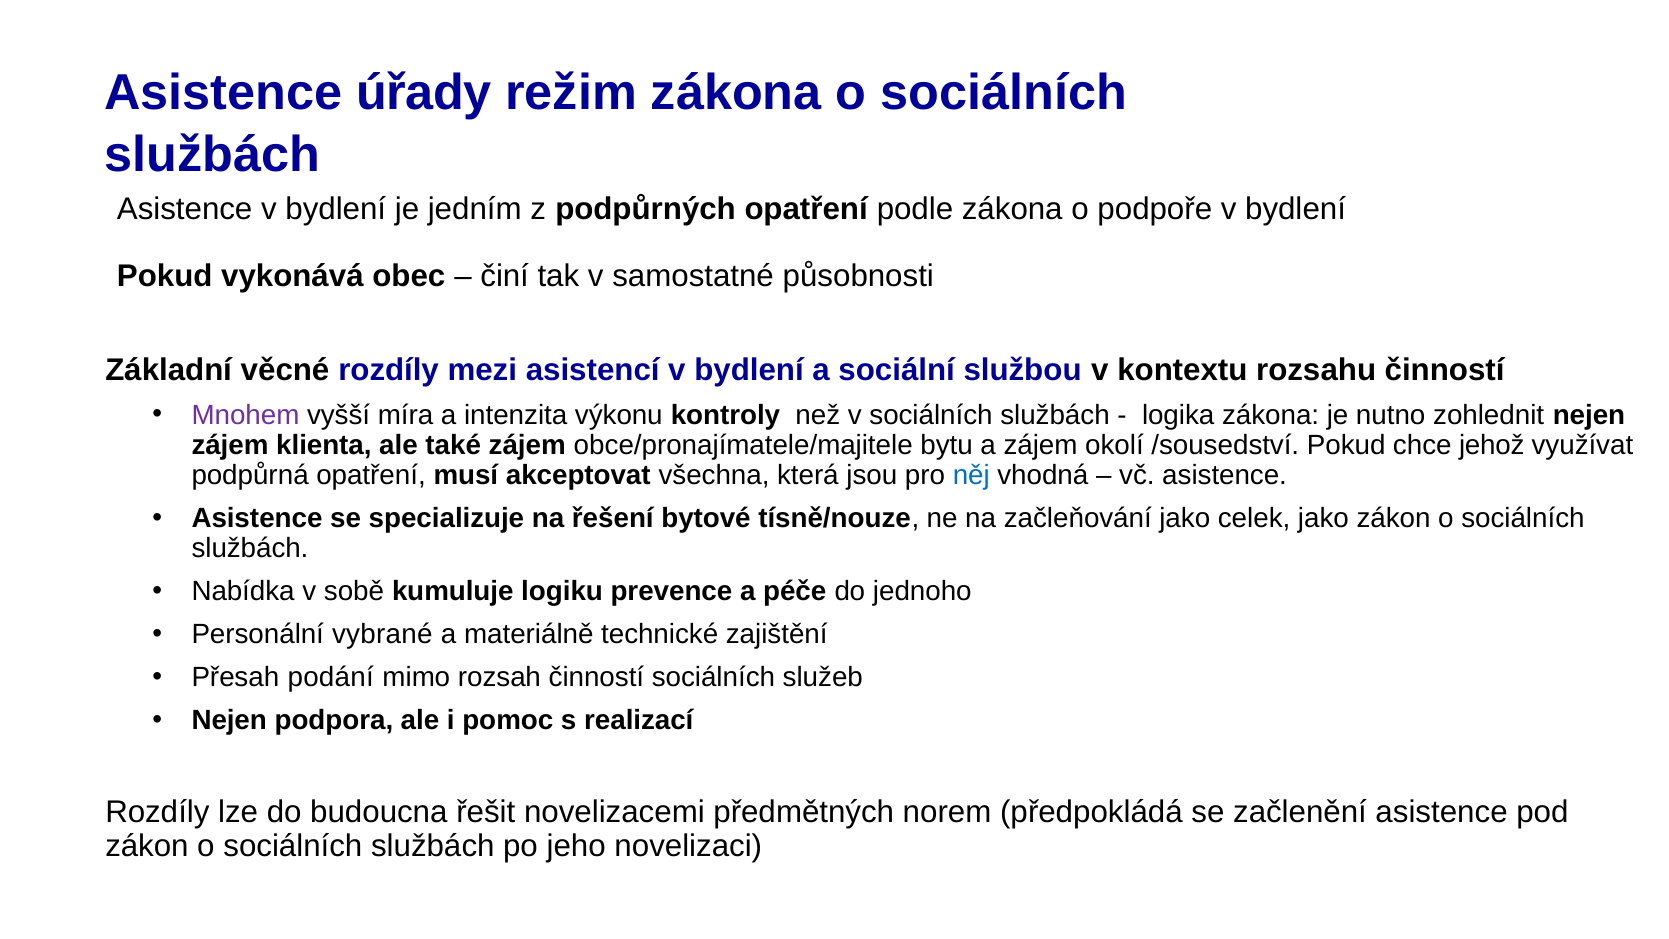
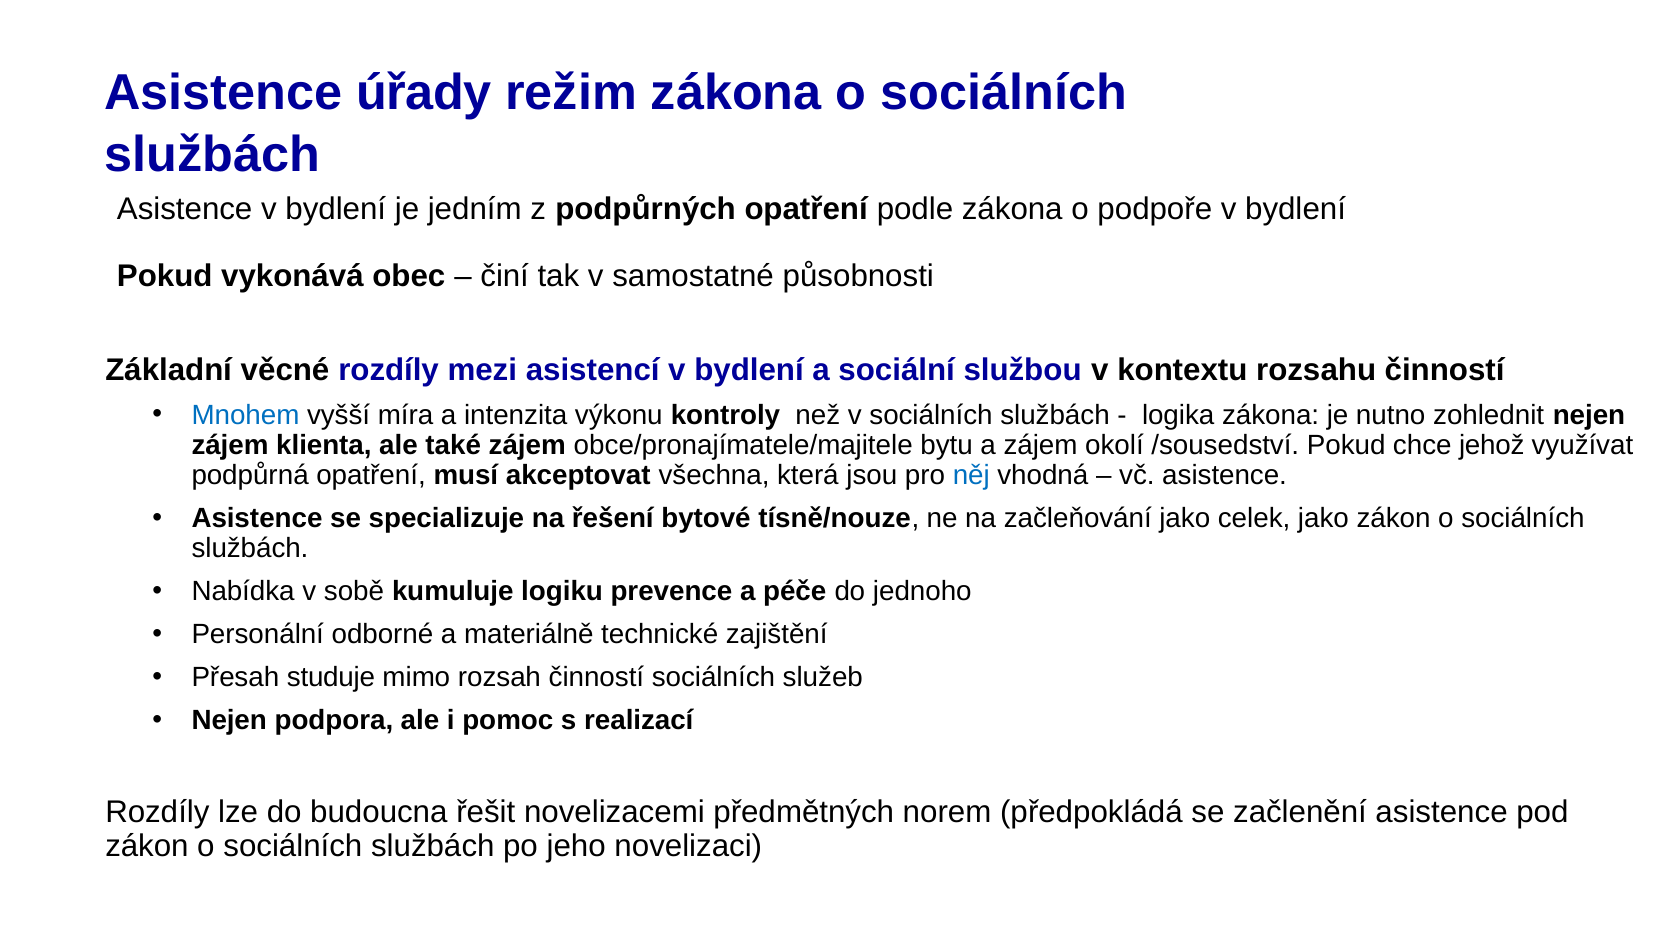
Mnohem colour: purple -> blue (245, 415)
vybrané: vybrané -> odborné (382, 634)
podání: podání -> studuje (331, 677)
